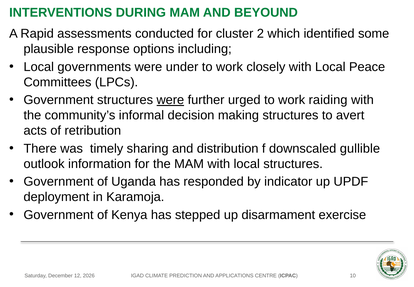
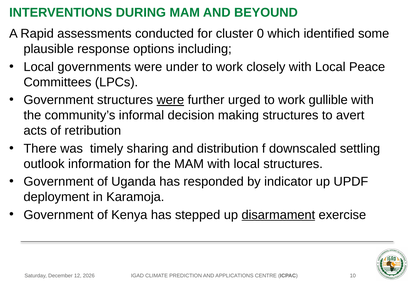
2: 2 -> 0 (260, 34)
raiding: raiding -> gullible (328, 100)
gullible: gullible -> settling (360, 148)
disarmament underline: none -> present (278, 215)
